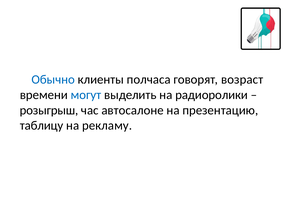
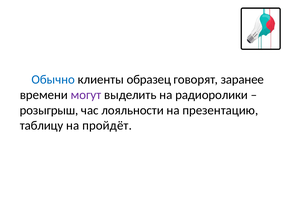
полчаса: полчаса -> образец (149, 79)
возраст: возраст -> заранее (242, 79)
могут colour: blue -> purple (86, 95)
автосалоне: автосалоне -> лояльности (133, 110)
рекламу: рекламу -> пройдёт (107, 126)
